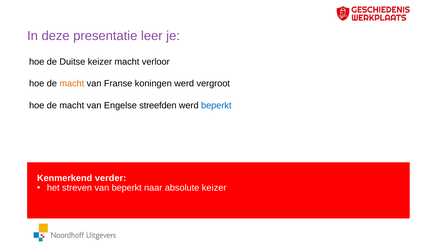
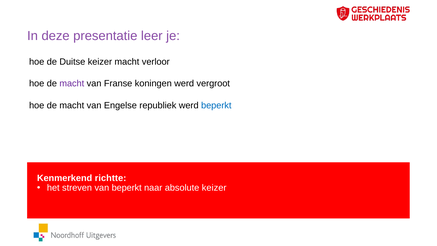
macht colour: orange -> purple (72, 84)
streefden: streefden -> republiek (158, 105)
verder: verder -> richtte (111, 178)
